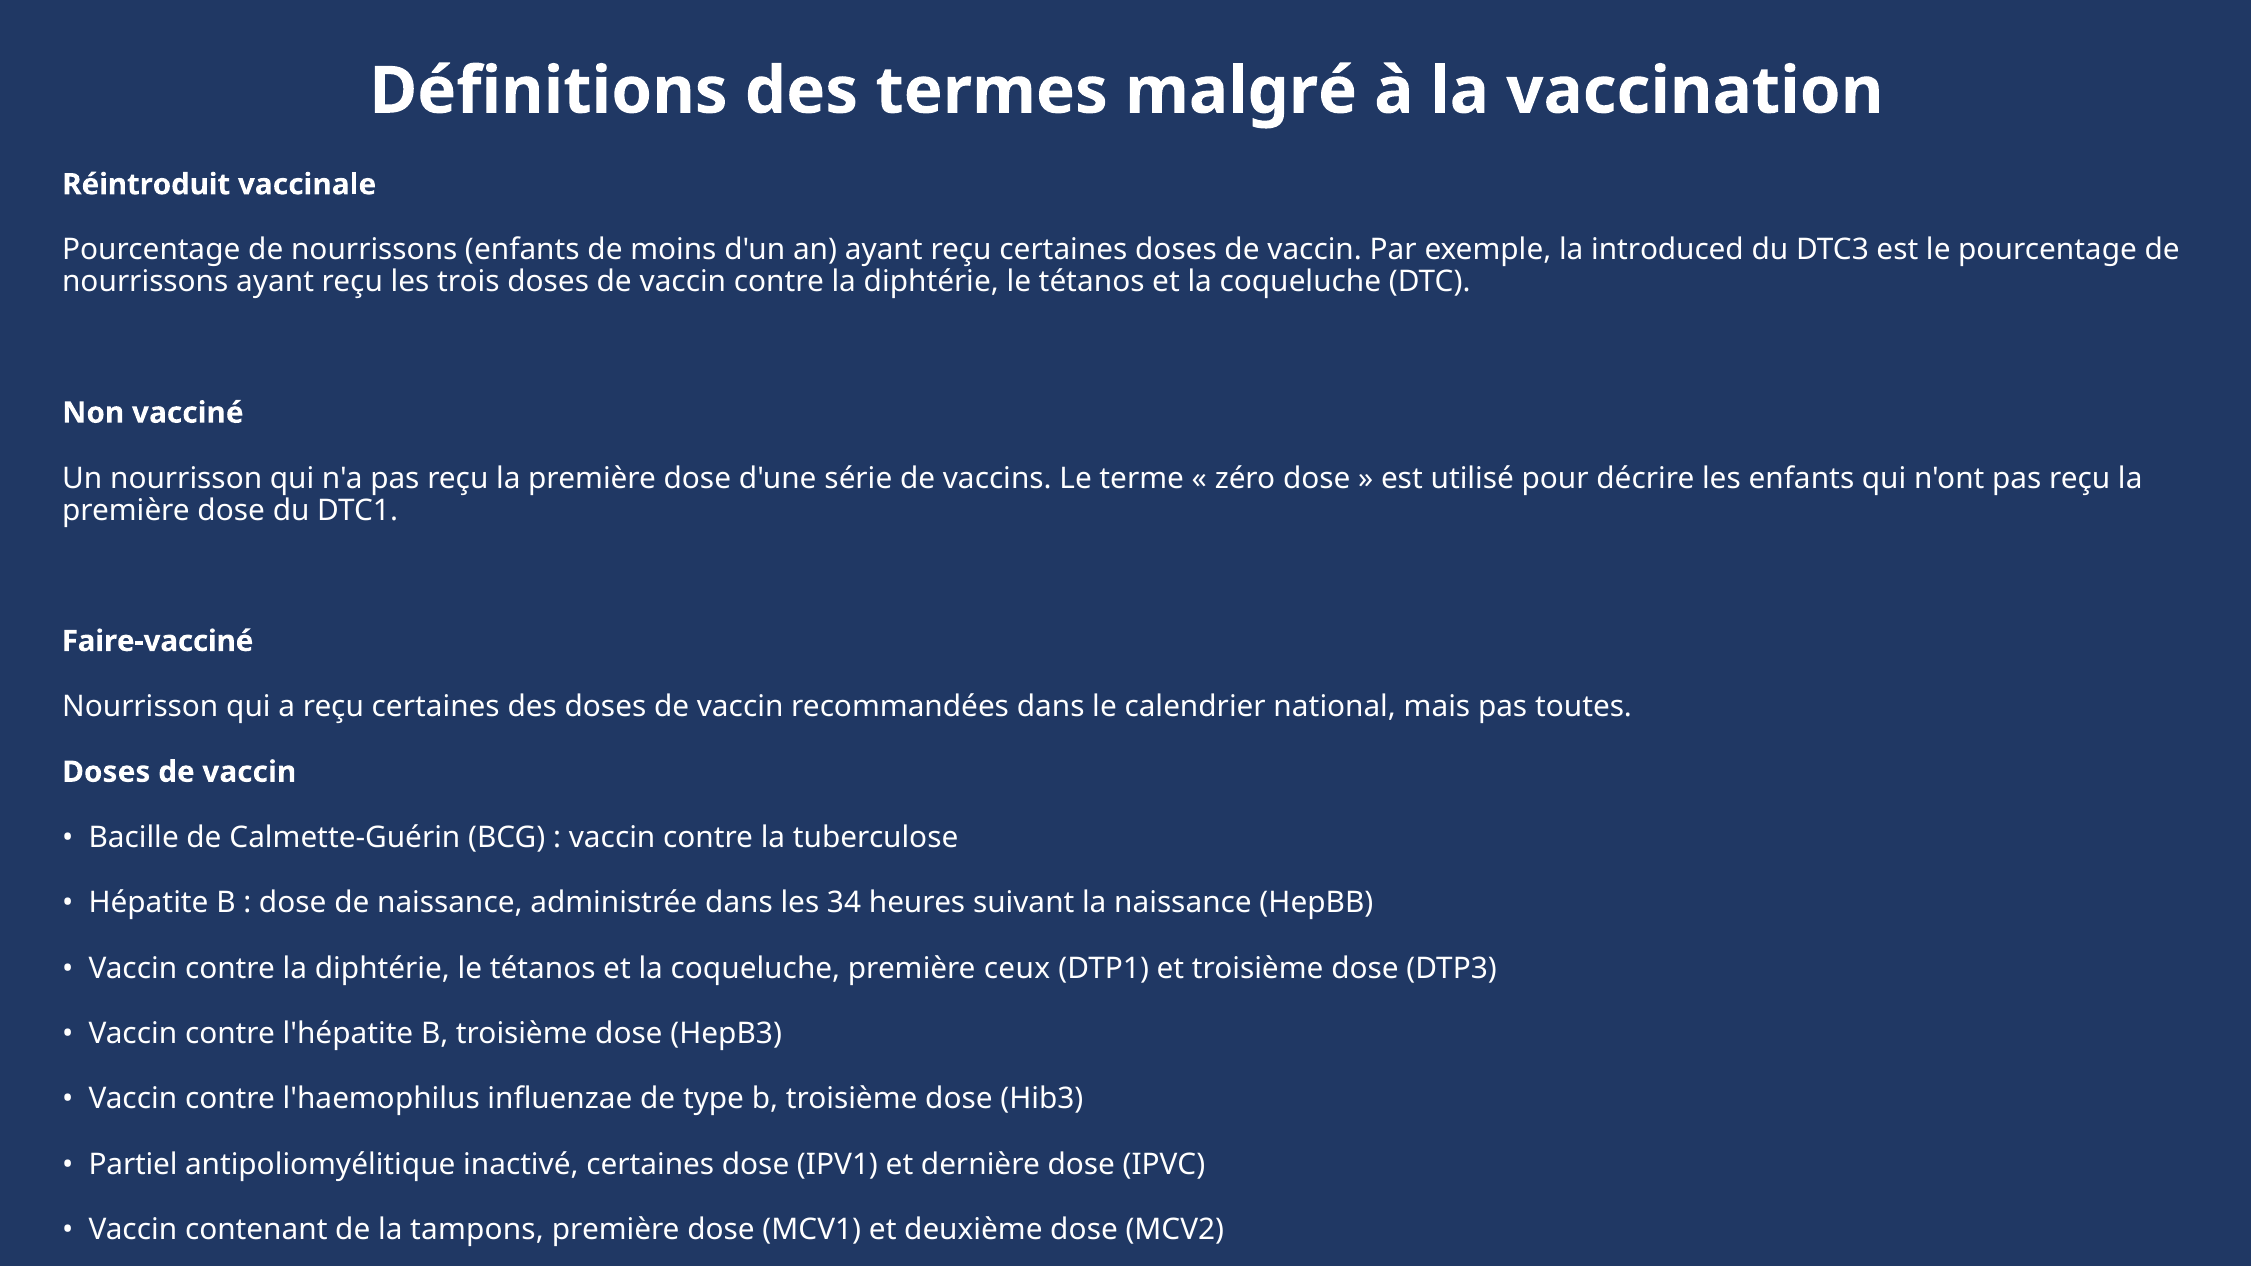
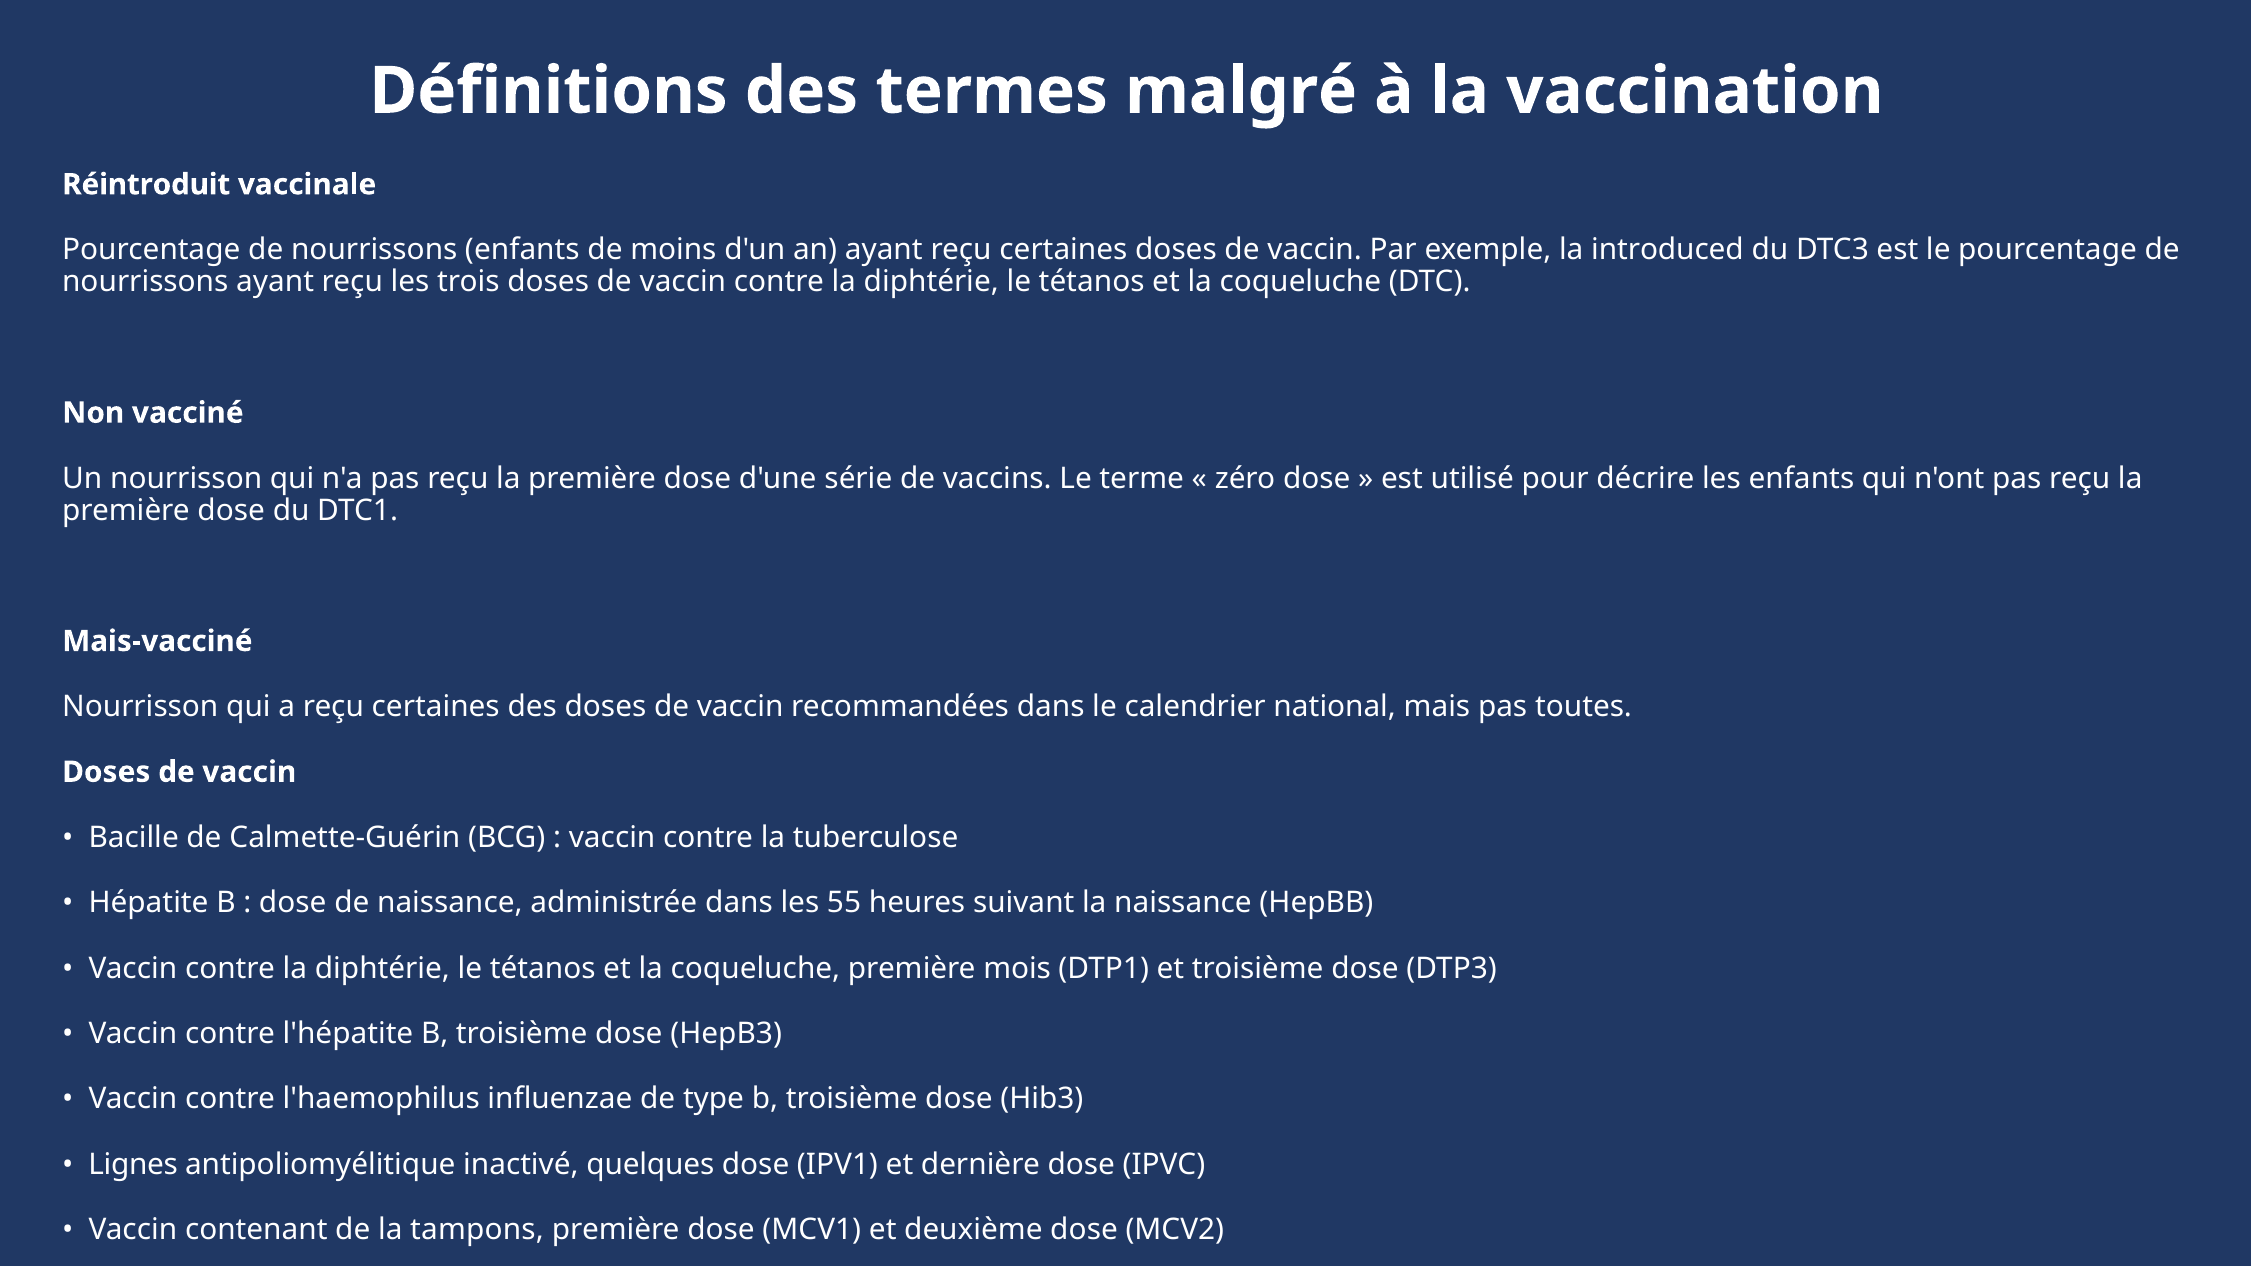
Faire-vacciné: Faire-vacciné -> Mais-vacciné (157, 641)
34: 34 -> 55 (844, 903)
ceux: ceux -> mois (1017, 968)
Partiel: Partiel -> Lignes (133, 1165)
inactivé certaines: certaines -> quelques (650, 1165)
